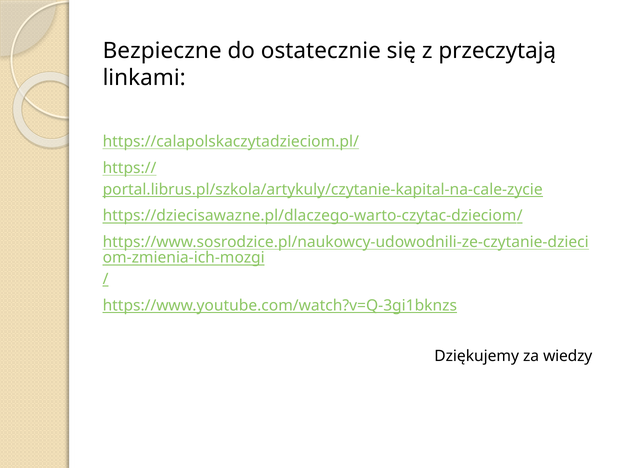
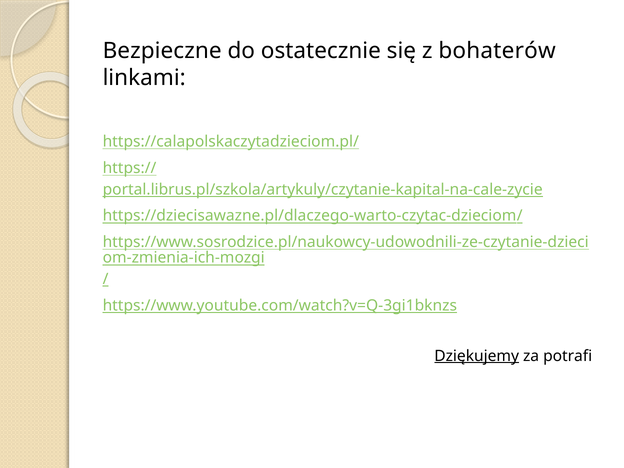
przeczytają: przeczytają -> bohaterów (497, 51)
Dziękujemy underline: none -> present (477, 356)
wiedzy: wiedzy -> potrafi (568, 356)
